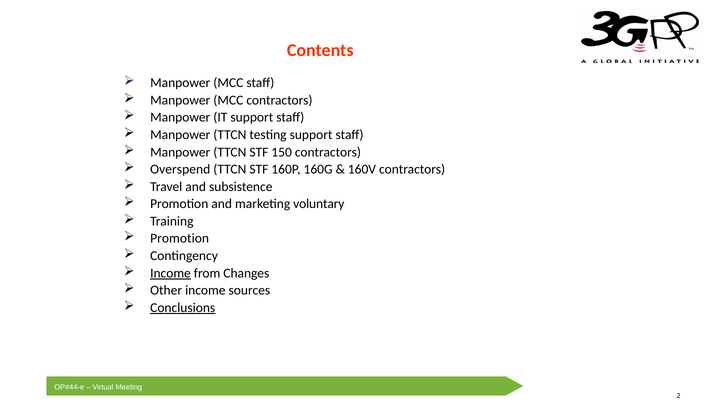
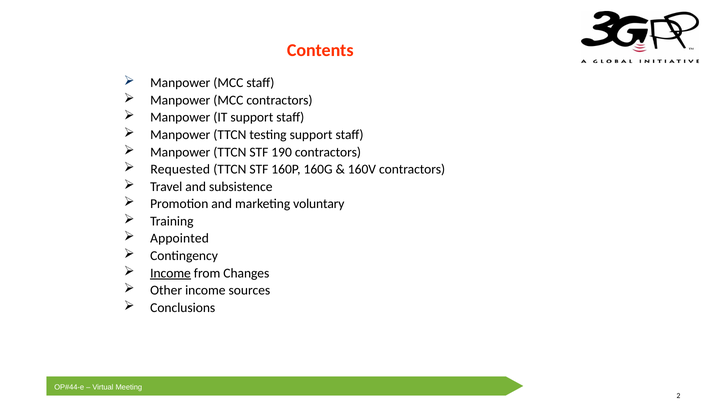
150: 150 -> 190 (282, 152)
Overspend: Overspend -> Requested (180, 169)
Promotion: Promotion -> Appointed (180, 238)
Conclusions underline: present -> none (183, 308)
